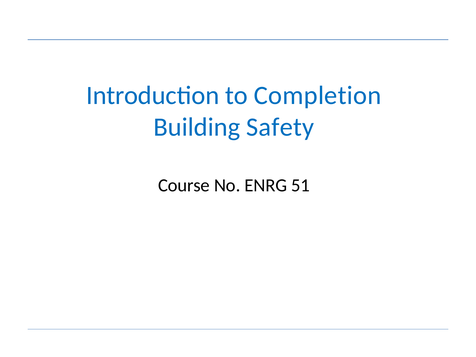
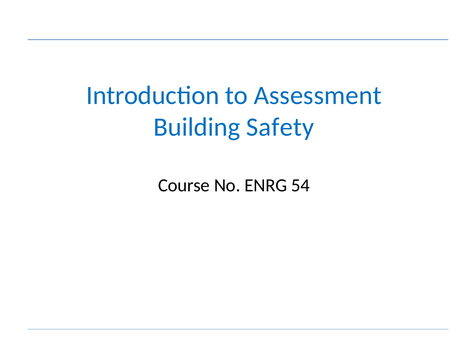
Completion: Completion -> Assessment (318, 95)
51: 51 -> 54 (301, 185)
